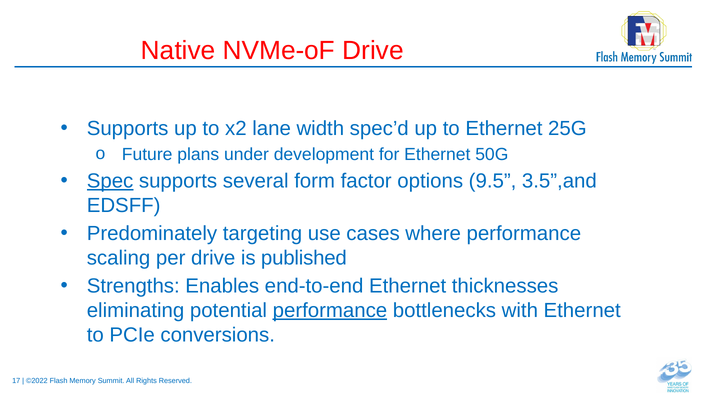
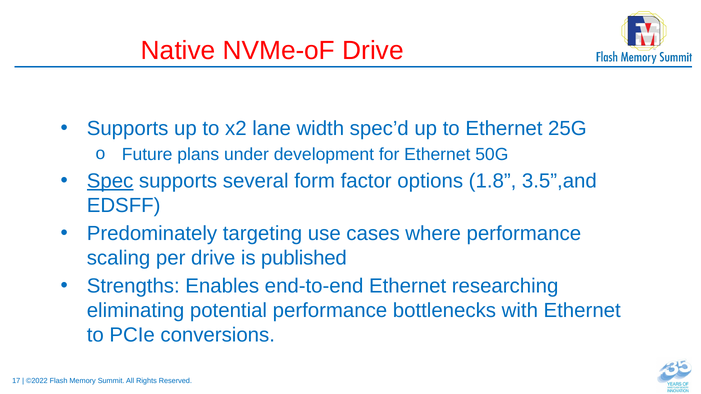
9.5: 9.5 -> 1.8 (493, 181)
thicknesses: thicknesses -> researching (505, 286)
performance underline: present -> none (330, 311)
